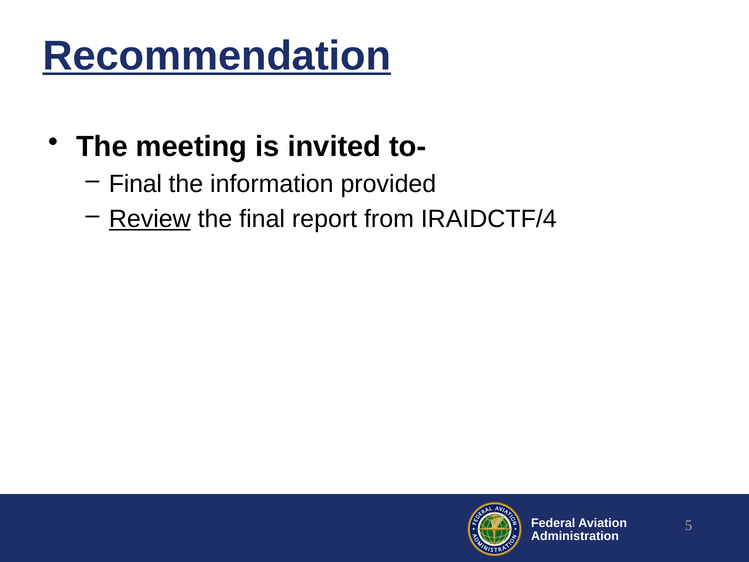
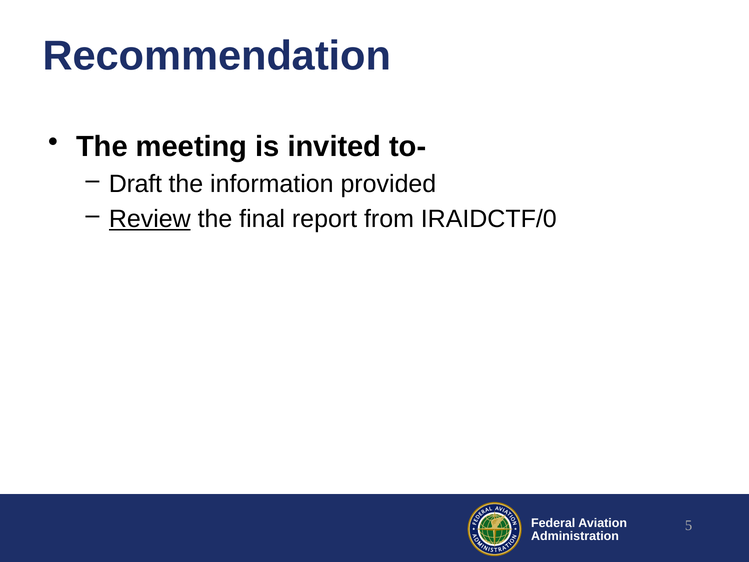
Recommendation underline: present -> none (217, 56)
Final: Final -> Draft (135, 184)
IRAIDCTF/4: IRAIDCTF/4 -> IRAIDCTF/0 (489, 219)
